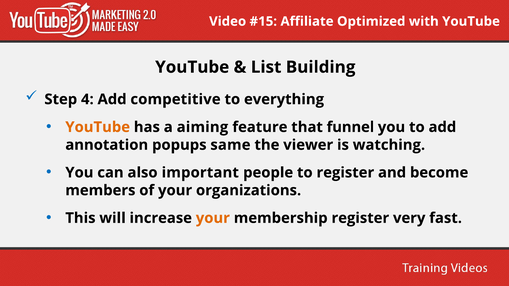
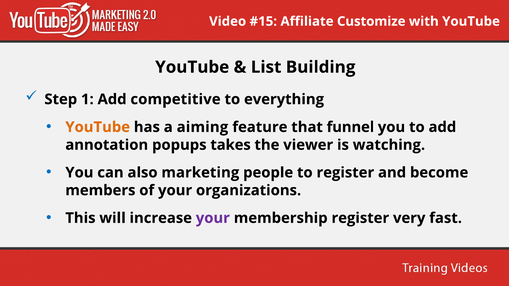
Optimized: Optimized -> Customize (371, 21)
4: 4 -> 1 (87, 99)
same: same -> takes (231, 145)
important: important -> marketing (200, 173)
your colour: orange -> purple (213, 218)
